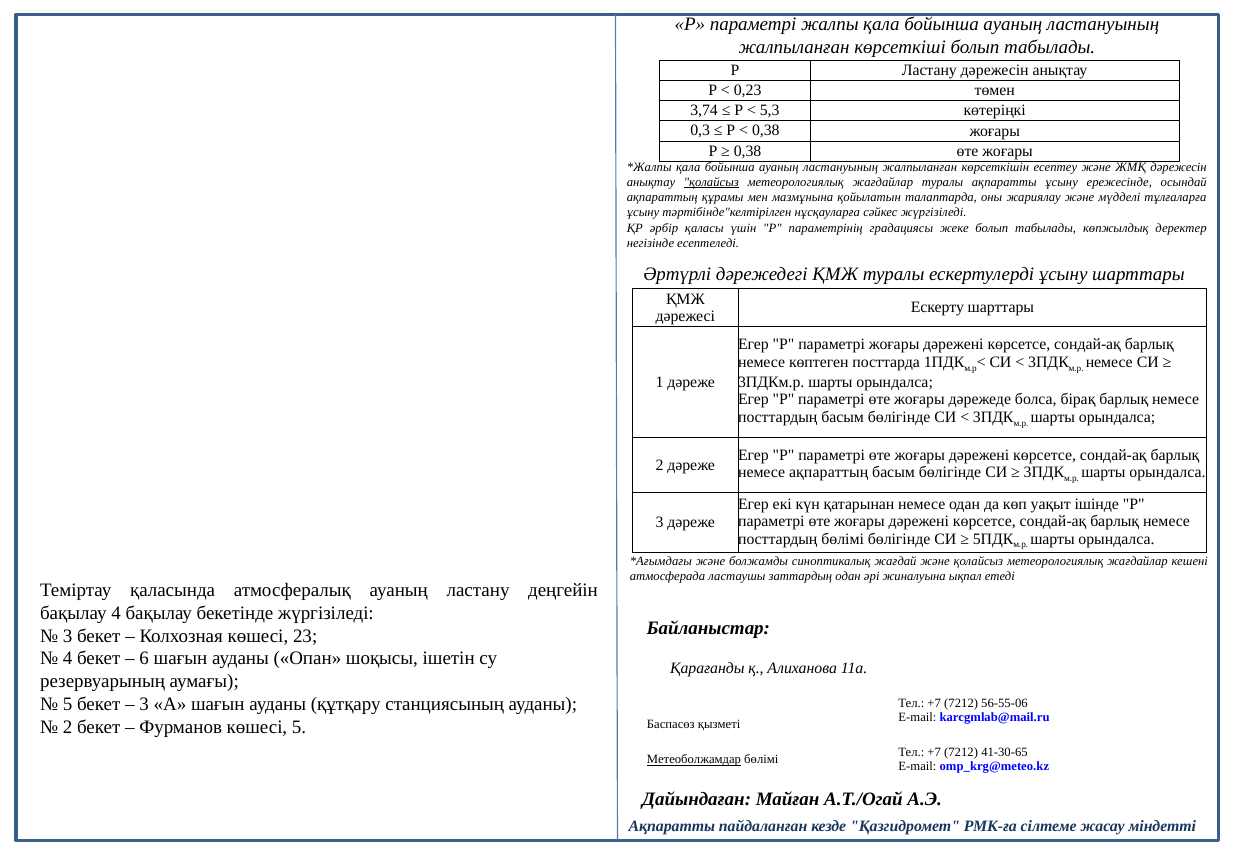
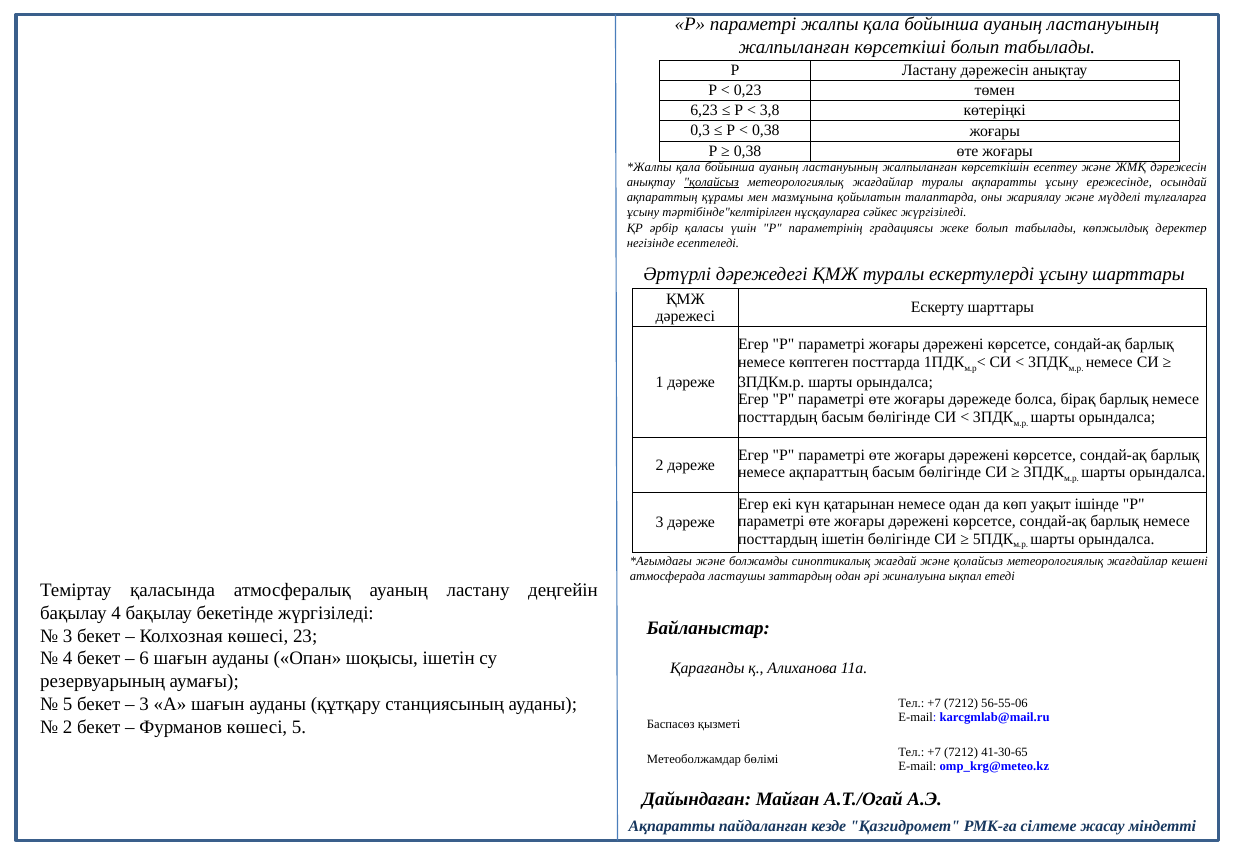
3,74: 3,74 -> 6,23 (704, 110)
5,3: 5,3 -> 3,8 (770, 110)
посттардың бөлімі: бөлімі -> ішетін (843, 539)
Метеоболжамдар underline: present -> none (694, 760)
